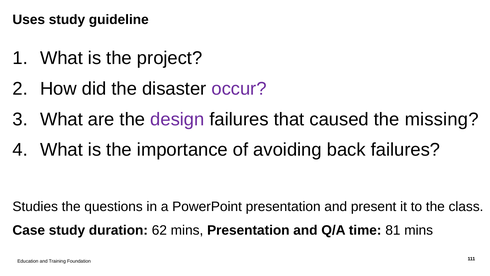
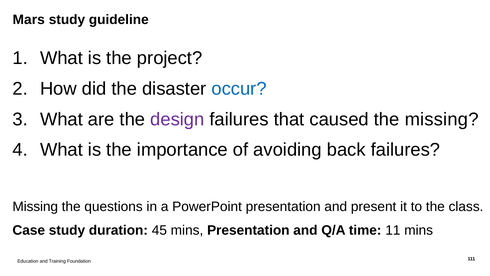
Uses: Uses -> Mars (29, 20)
occur colour: purple -> blue (239, 89)
Studies: Studies -> Missing (35, 206)
62: 62 -> 45 (159, 230)
81: 81 -> 11 (393, 230)
